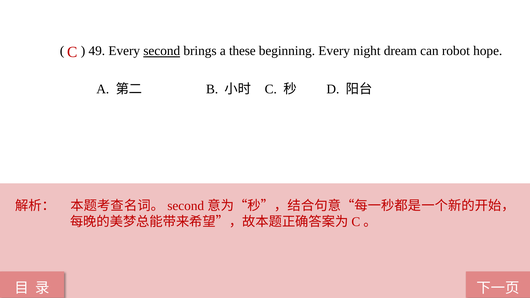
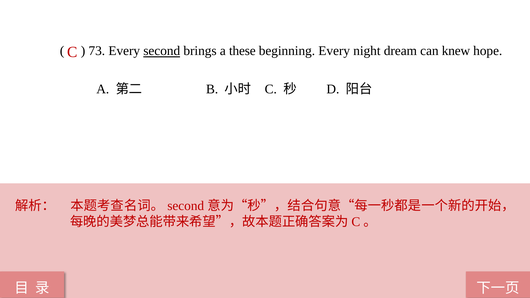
49: 49 -> 73 (97, 51)
robot: robot -> knew (456, 51)
